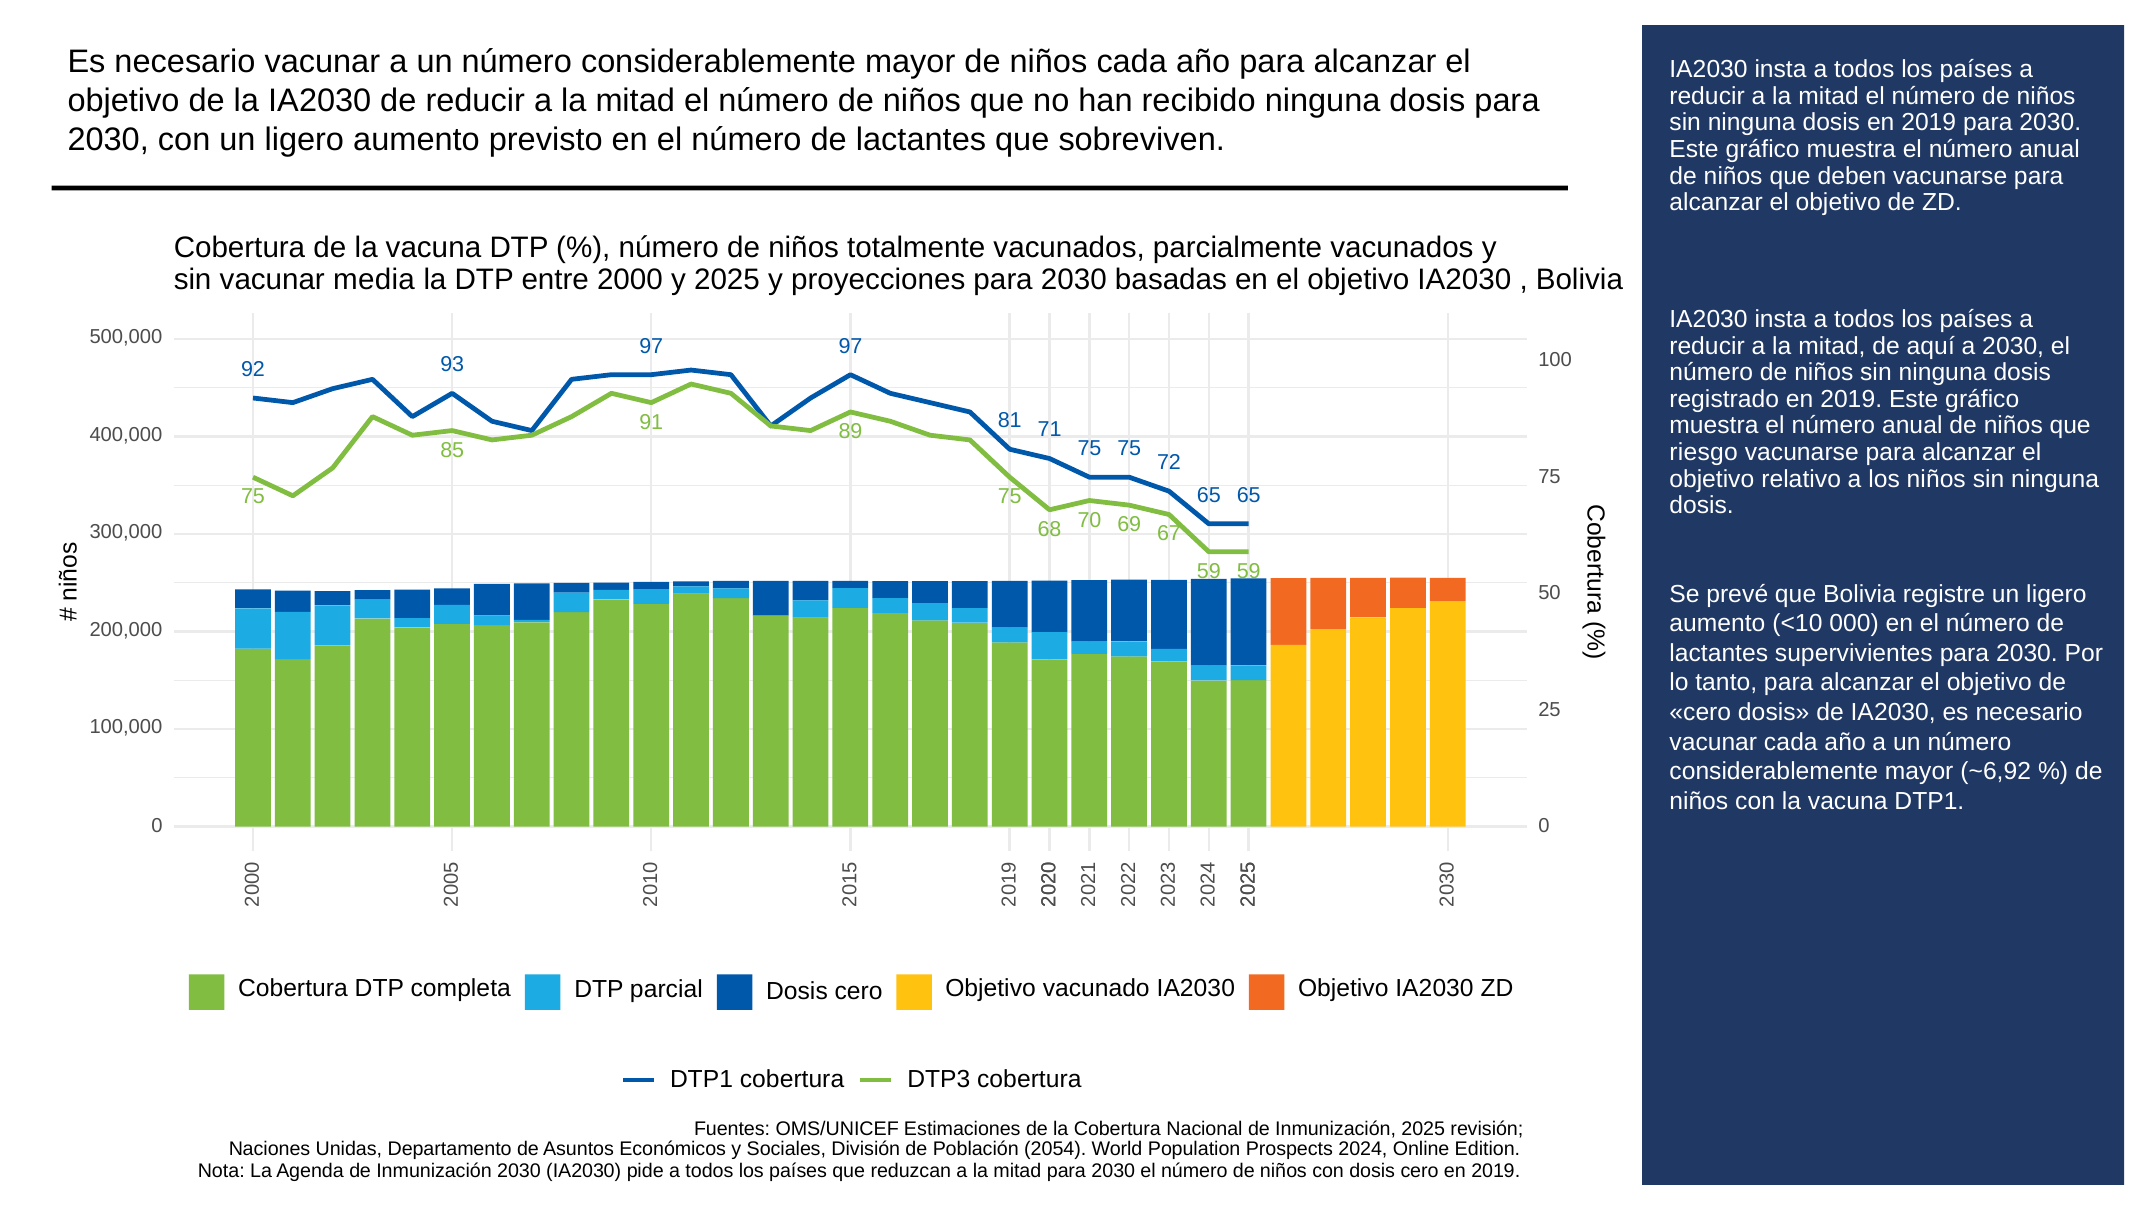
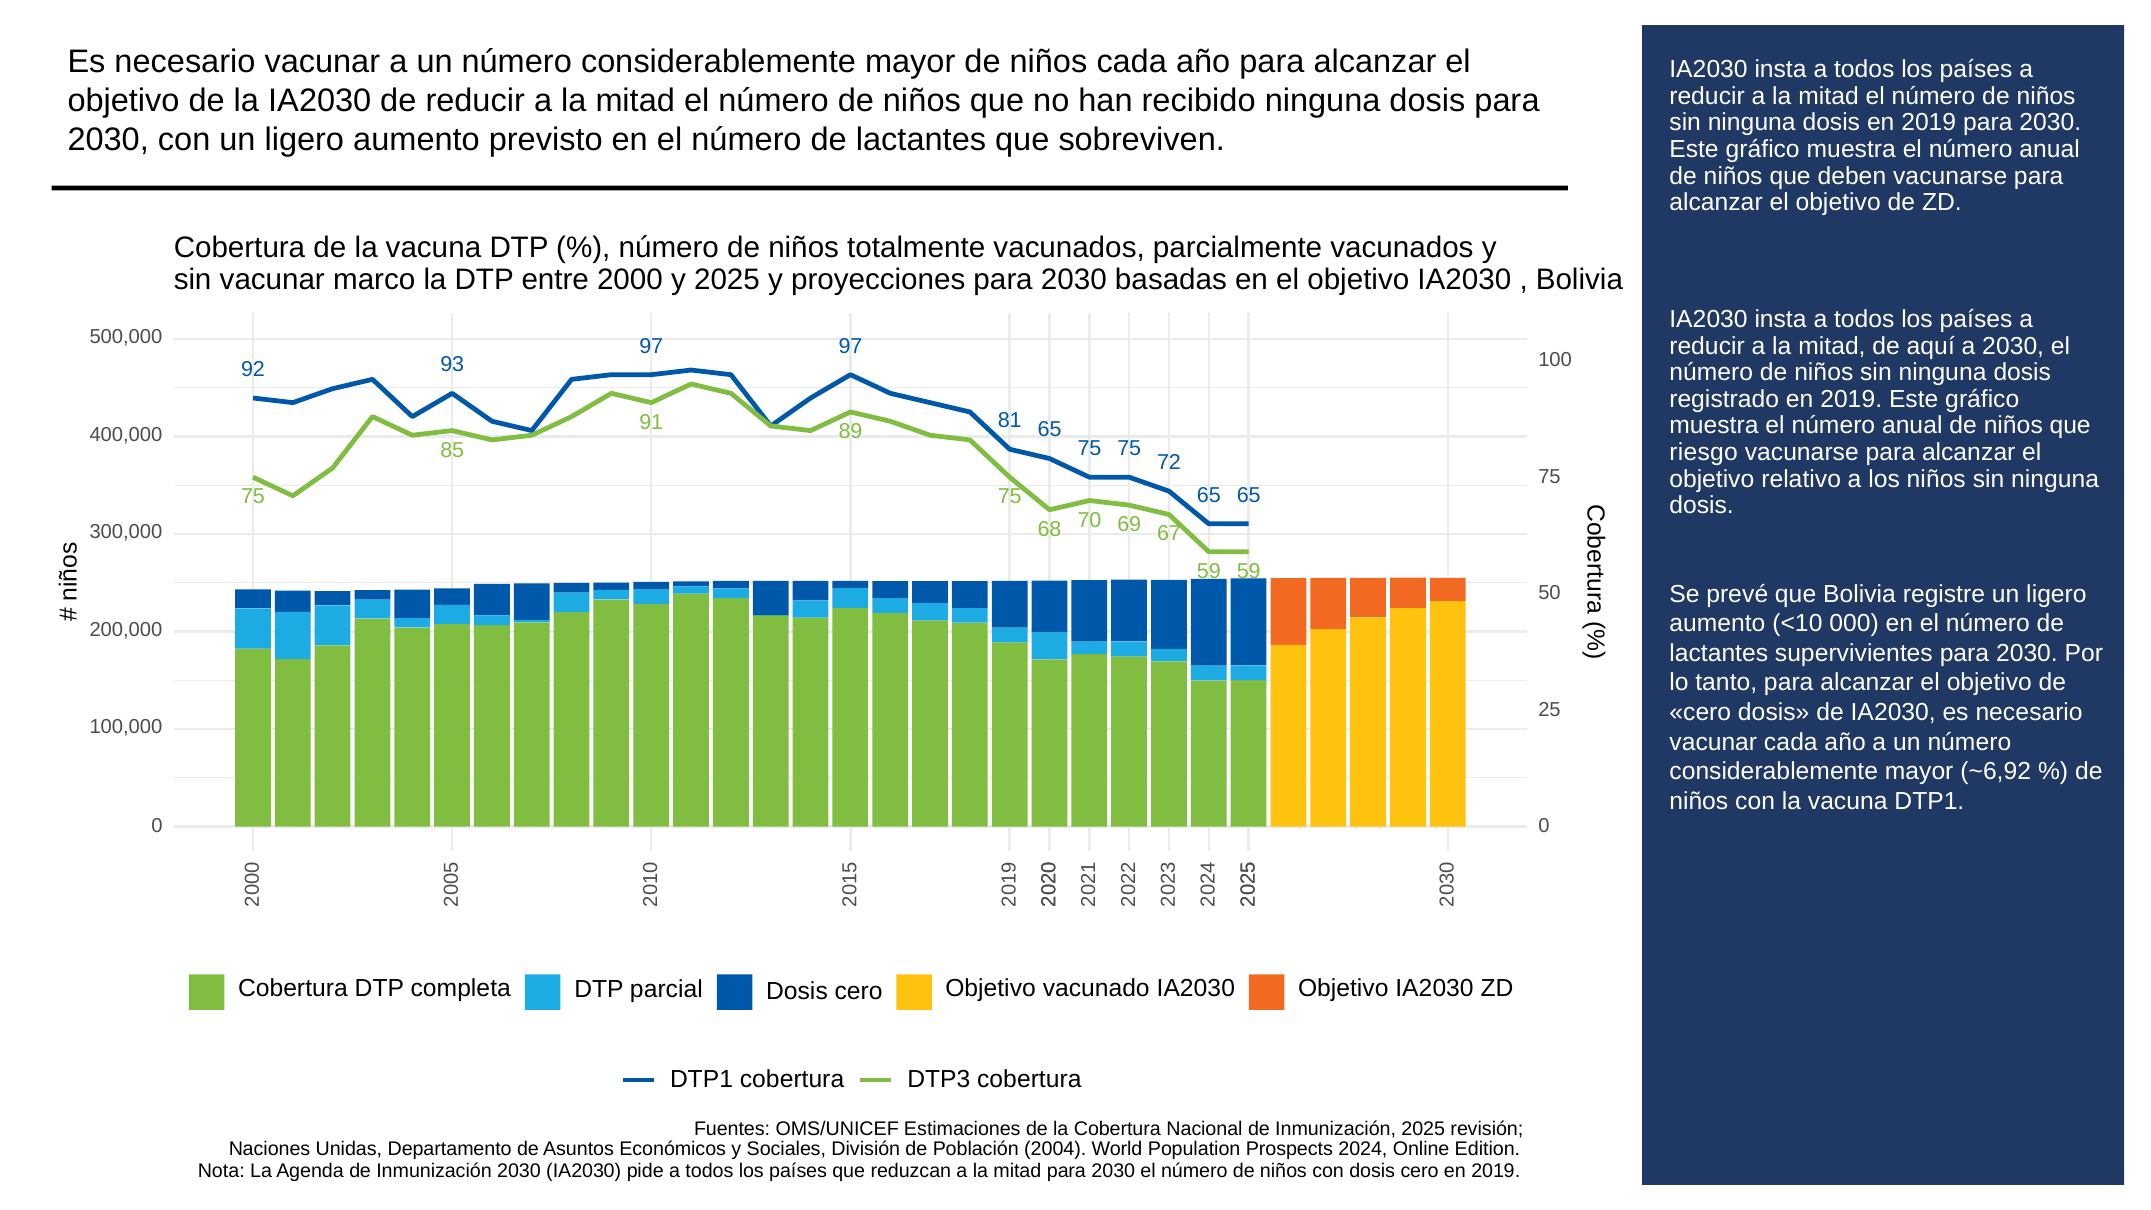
media: media -> marco (374, 280)
81 71: 71 -> 65 (1050, 430)
2054: 2054 -> 2004 (1055, 1149)
